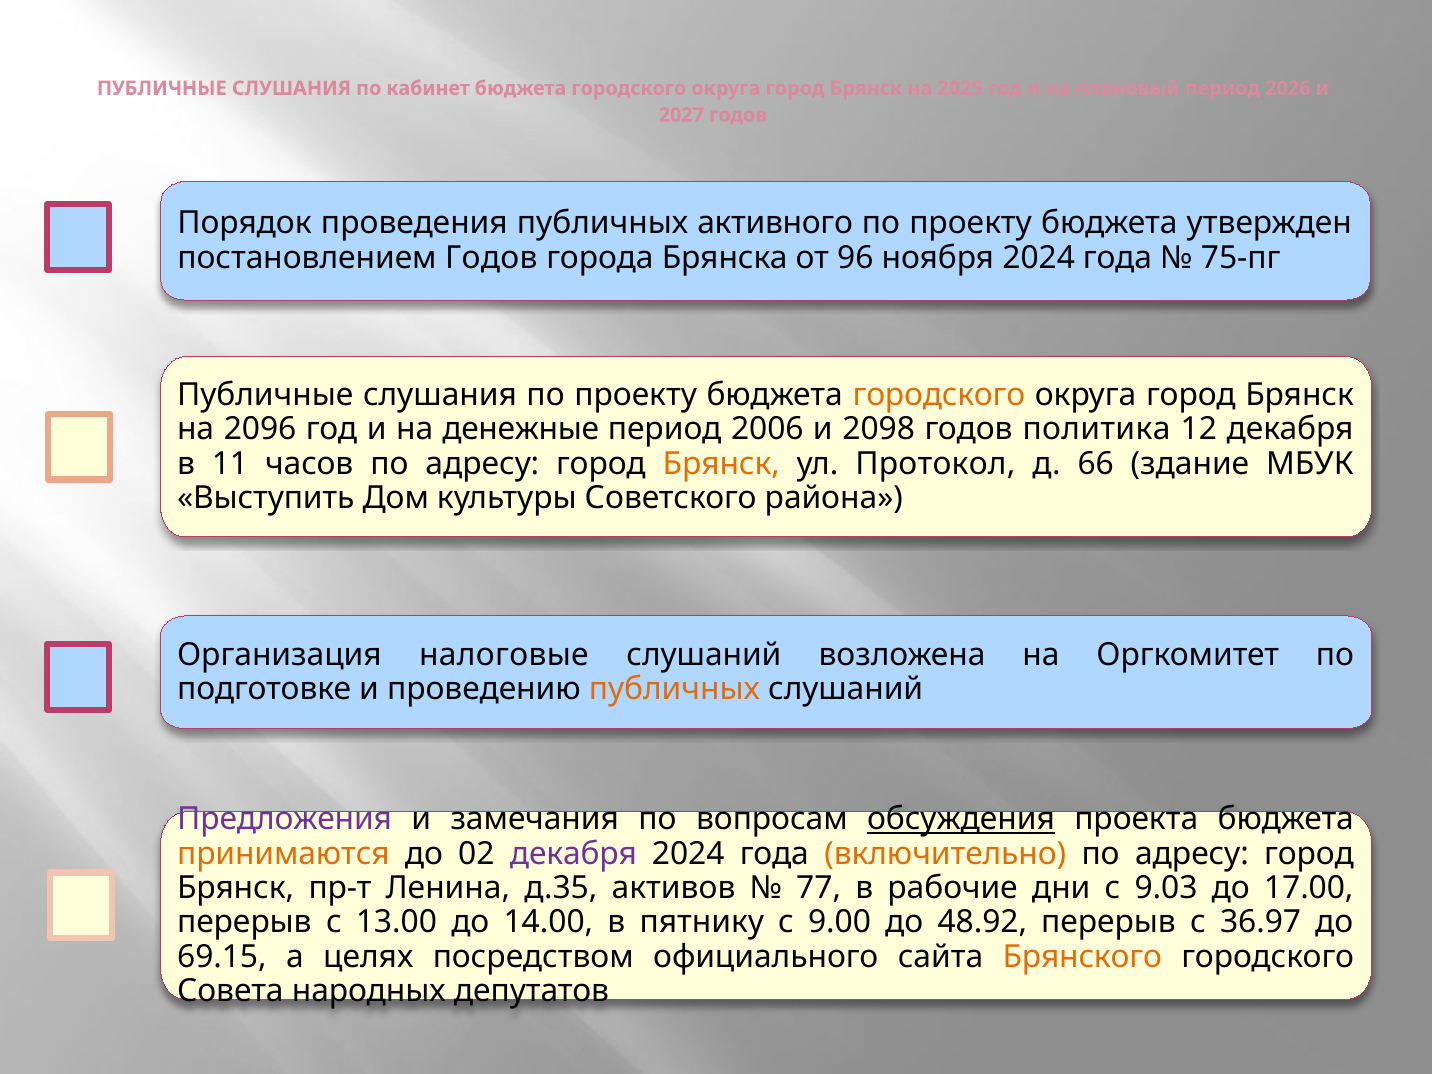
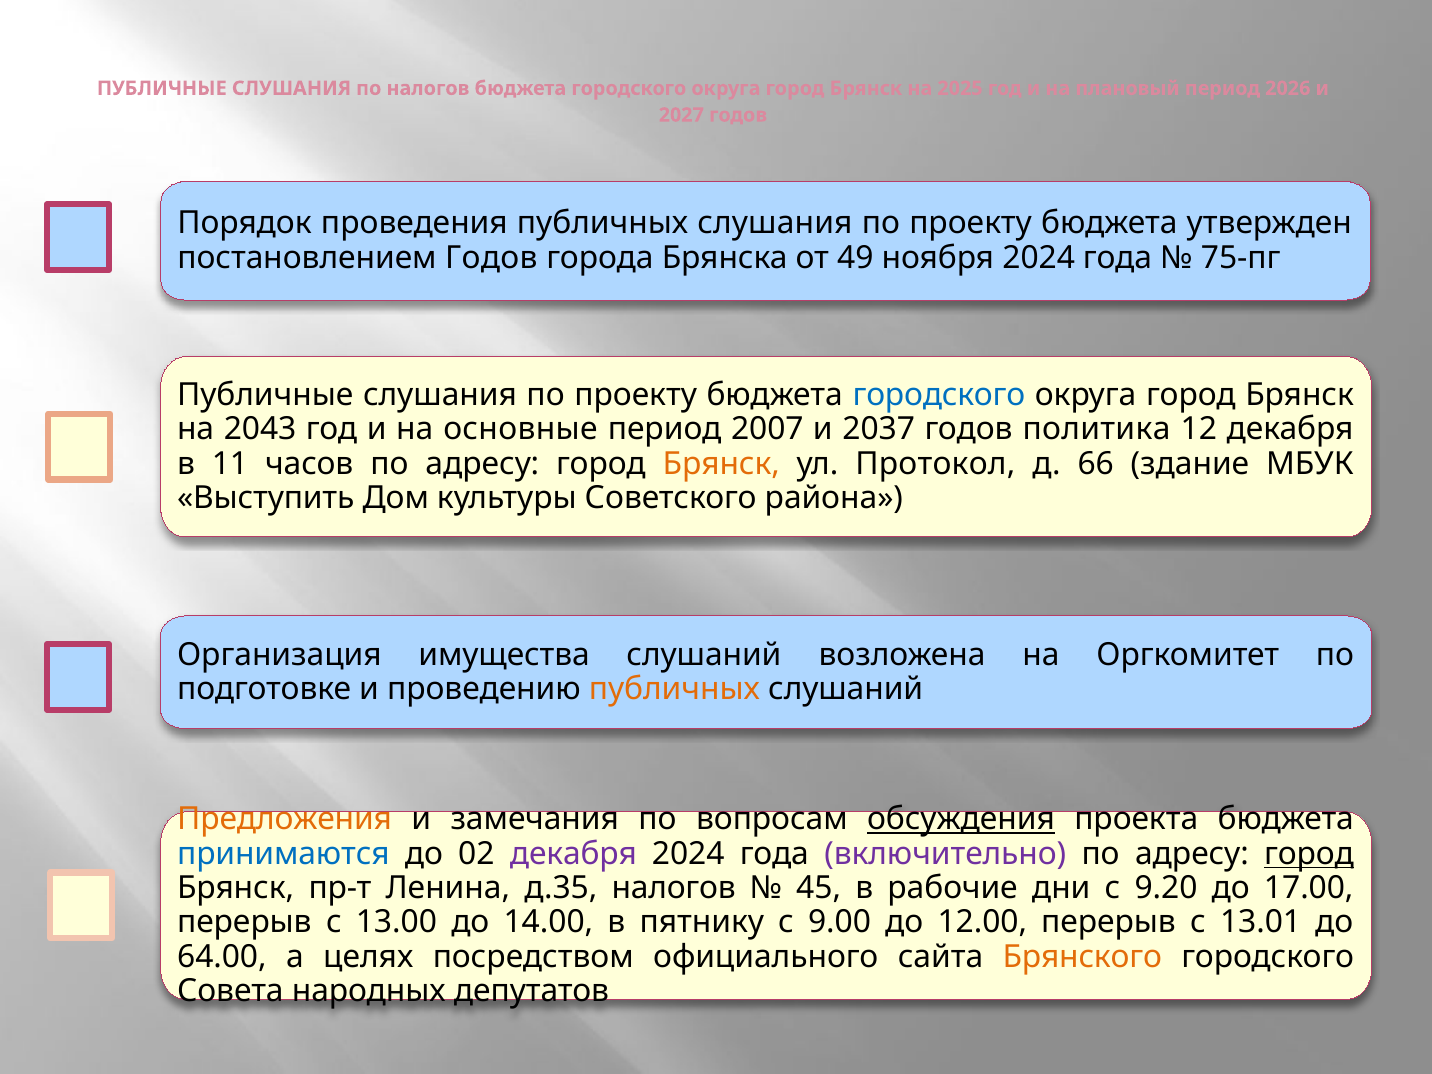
по кабинет: кабинет -> налогов (428, 88)
публичных активного: активного -> слушания (775, 223)
96: 96 -> 49 (855, 258)
городского colour: orange -> blue (939, 395)
2096: 2096 -> 2043 (260, 429)
денежные: денежные -> основные (520, 429)
2006: 2006 -> 2007 (767, 429)
2098: 2098 -> 2037 (879, 429)
налоговые: налоговые -> имущества (504, 655)
Предложения colour: purple -> orange (285, 820)
принимаются colour: orange -> blue (283, 854)
включительно colour: orange -> purple (945, 854)
город underline: none -> present (1309, 854)
д.35 активов: активов -> налогов (674, 888)
77: 77 -> 45 (819, 888)
9.03: 9.03 -> 9.20 (1166, 888)
48.92: 48.92 -> 12.00 (982, 923)
36.97: 36.97 -> 13.01 (1261, 923)
69.15: 69.15 -> 64.00 (222, 957)
